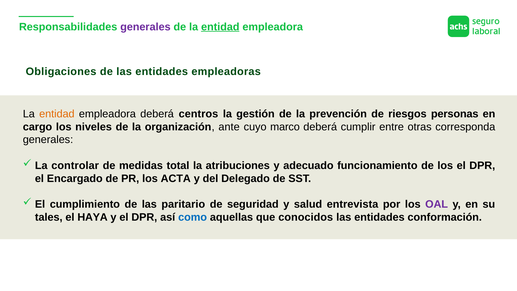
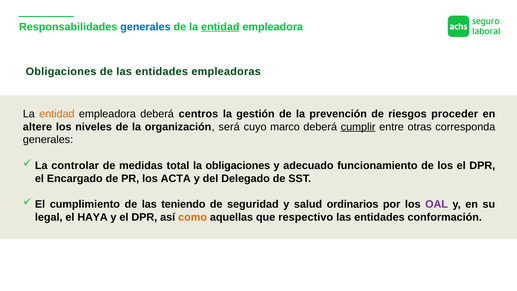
generales colour: purple -> blue (145, 27)
personas: personas -> proceder (455, 114)
cargo: cargo -> altere (37, 127)
ante: ante -> será (229, 127)
cumplir underline: none -> present (358, 127)
la atribuciones: atribuciones -> obligaciones (238, 165)
paritario: paritario -> teniendo (183, 204)
entrevista: entrevista -> ordinarios (353, 204)
tales: tales -> legal (49, 217)
como colour: blue -> orange (193, 217)
conocidos: conocidos -> respectivo (306, 217)
